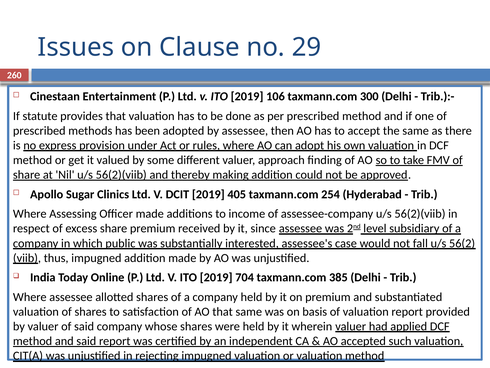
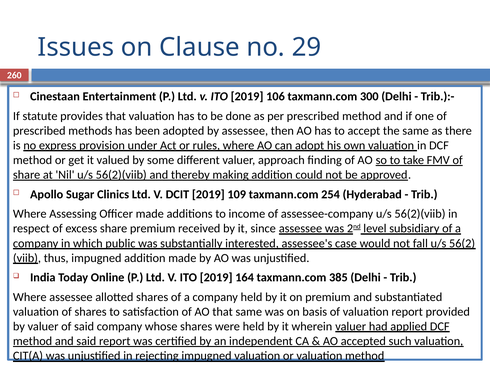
405: 405 -> 109 (237, 194)
704: 704 -> 164 (245, 277)
